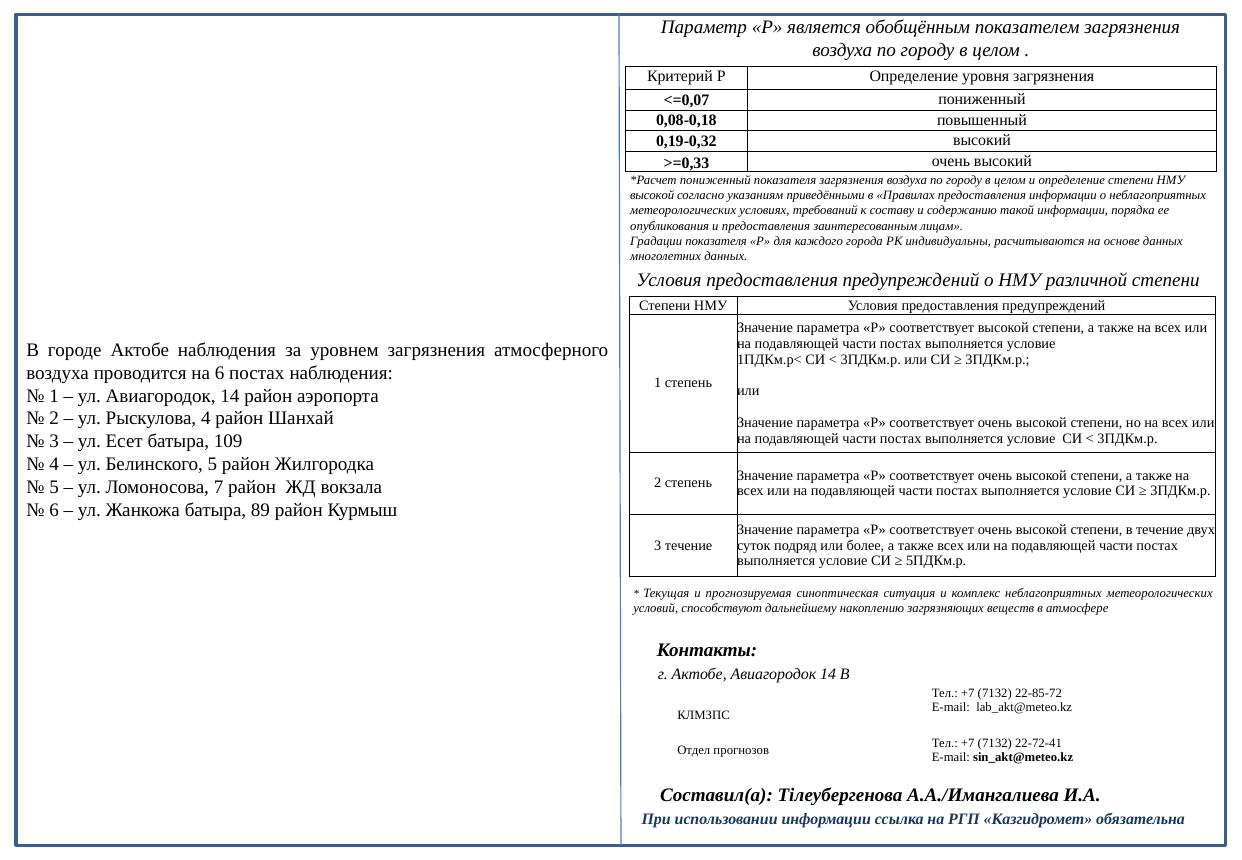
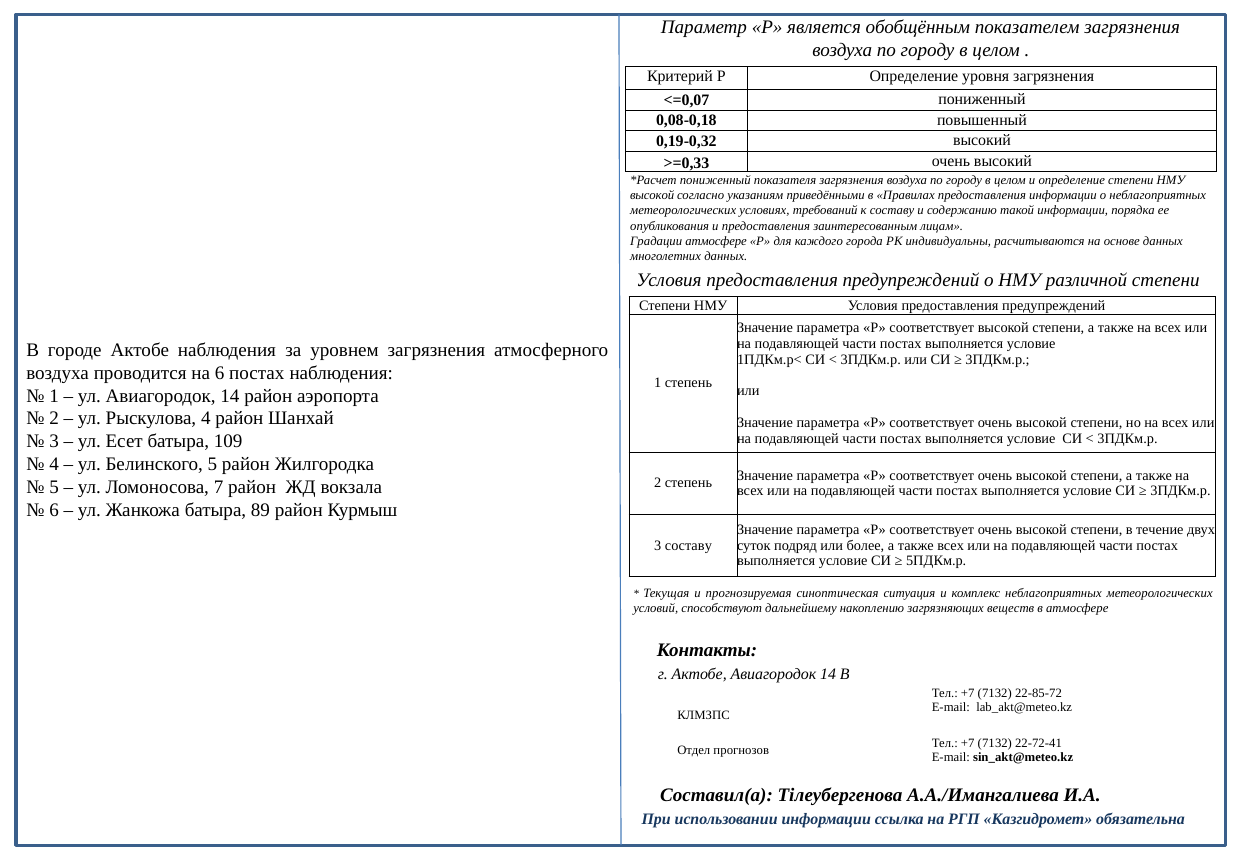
Градации показателя: показателя -> атмосфере (716, 241)
3 течение: течение -> составу (688, 545)
